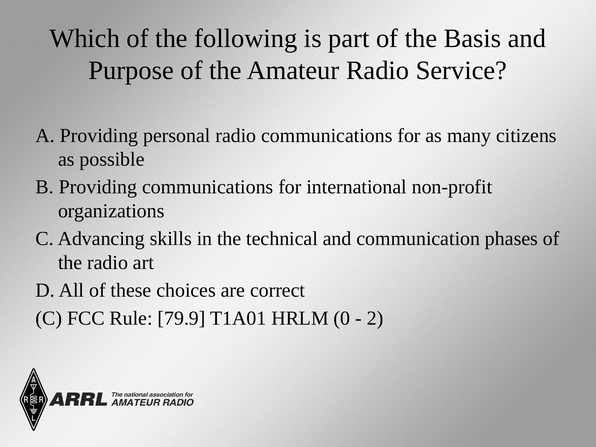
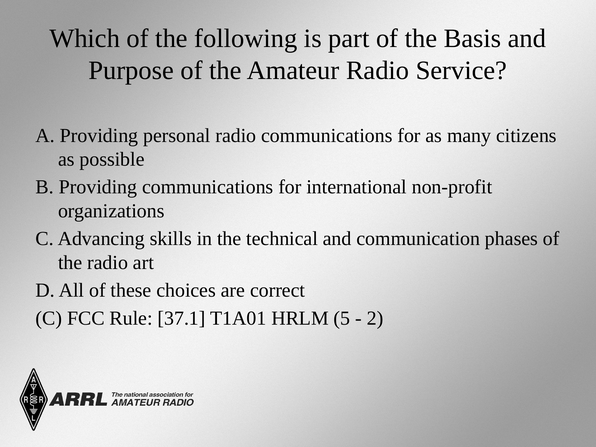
79.9: 79.9 -> 37.1 (182, 318)
0: 0 -> 5 (342, 318)
